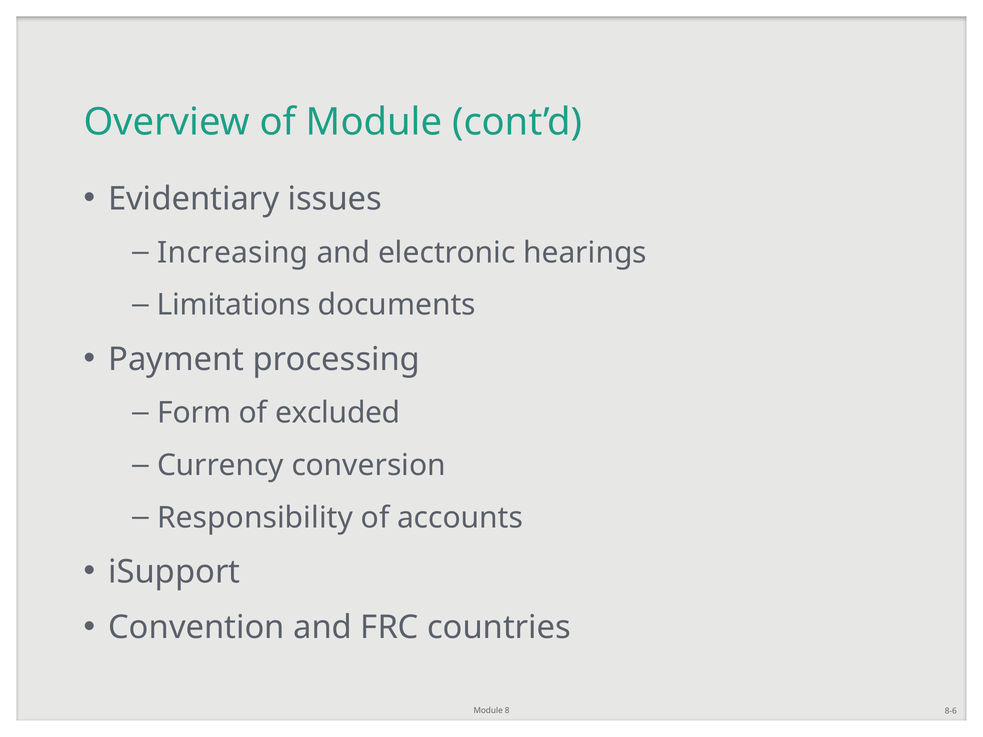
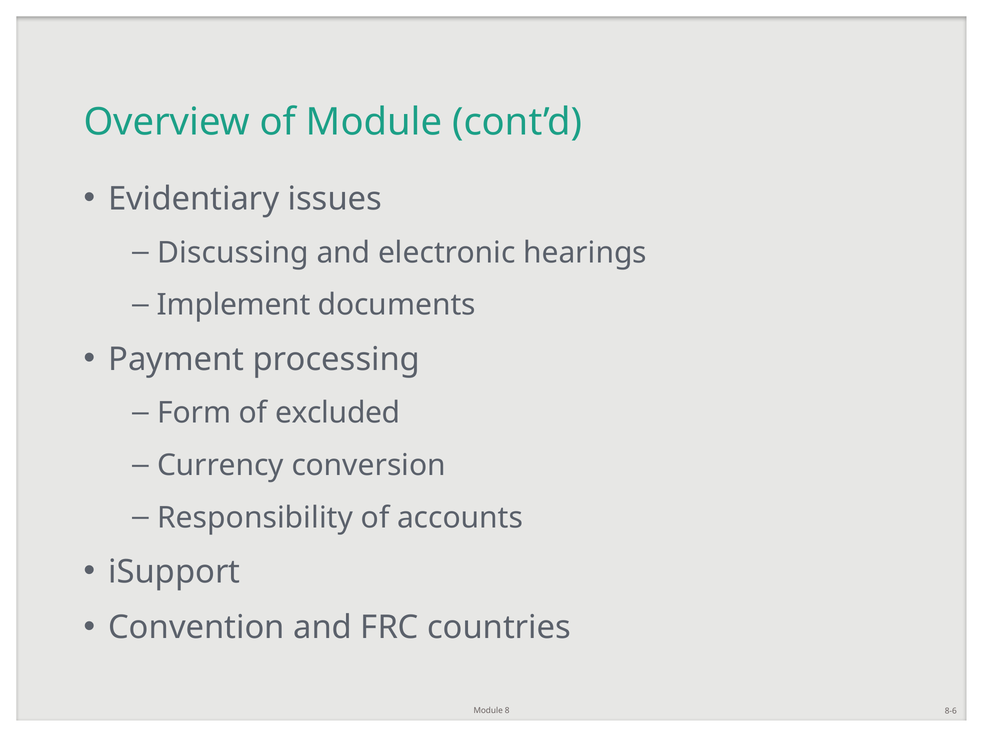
Increasing: Increasing -> Discussing (233, 253)
Limitations: Limitations -> Implement (234, 305)
